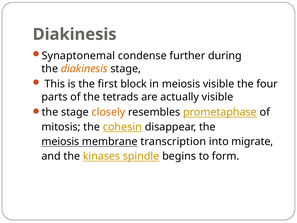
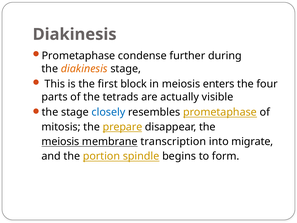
Synaptonemal: Synaptonemal -> Prometaphase (78, 56)
meiosis visible: visible -> enters (219, 84)
closely colour: orange -> blue (108, 112)
cohesin: cohesin -> prepare (122, 127)
kinases: kinases -> portion (101, 156)
